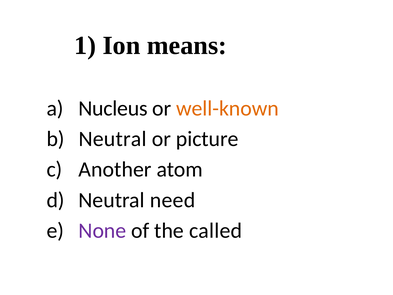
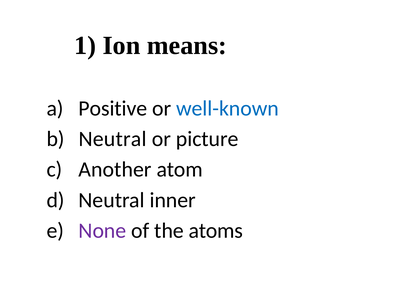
Nucleus: Nucleus -> Positive (113, 108)
well-known colour: orange -> blue (227, 108)
need: need -> inner (173, 200)
called: called -> atoms (216, 230)
